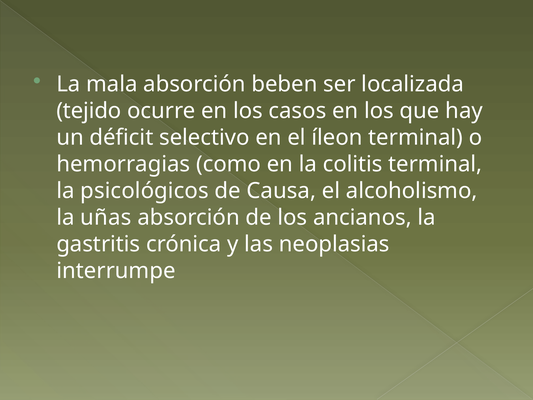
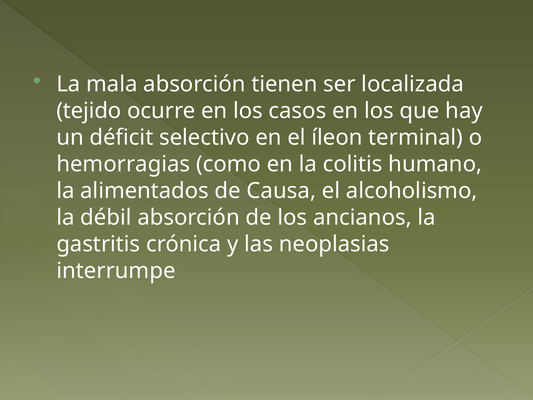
beben: beben -> tienen (284, 84)
colitis terminal: terminal -> humano (435, 164)
psicológicos: psicológicos -> alimentados (145, 191)
uñas: uñas -> débil (106, 217)
